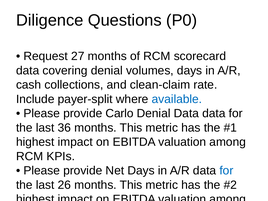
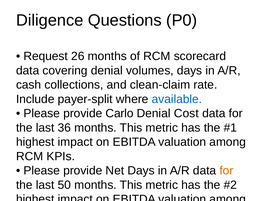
27: 27 -> 26 (78, 56)
Denial Data: Data -> Cost (186, 113)
for colour: blue -> orange (226, 171)
26: 26 -> 50 (64, 185)
